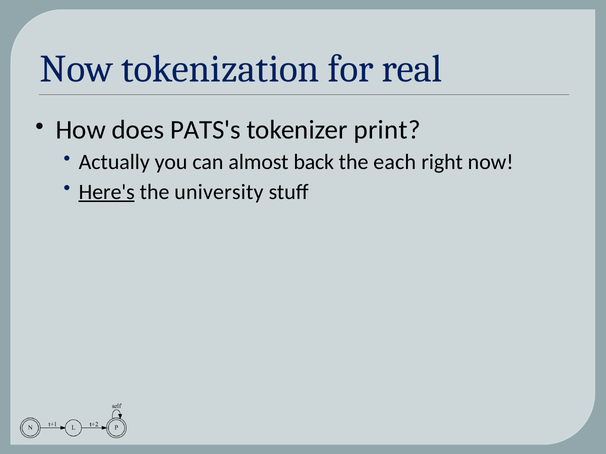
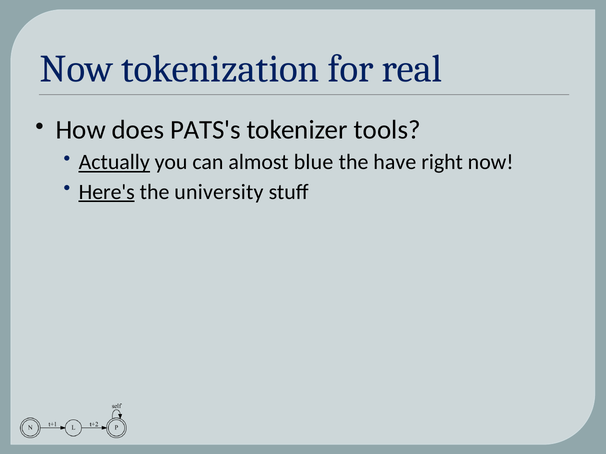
print: print -> tools (387, 130)
Actually underline: none -> present (114, 162)
back: back -> blue (314, 162)
each: each -> have (395, 162)
